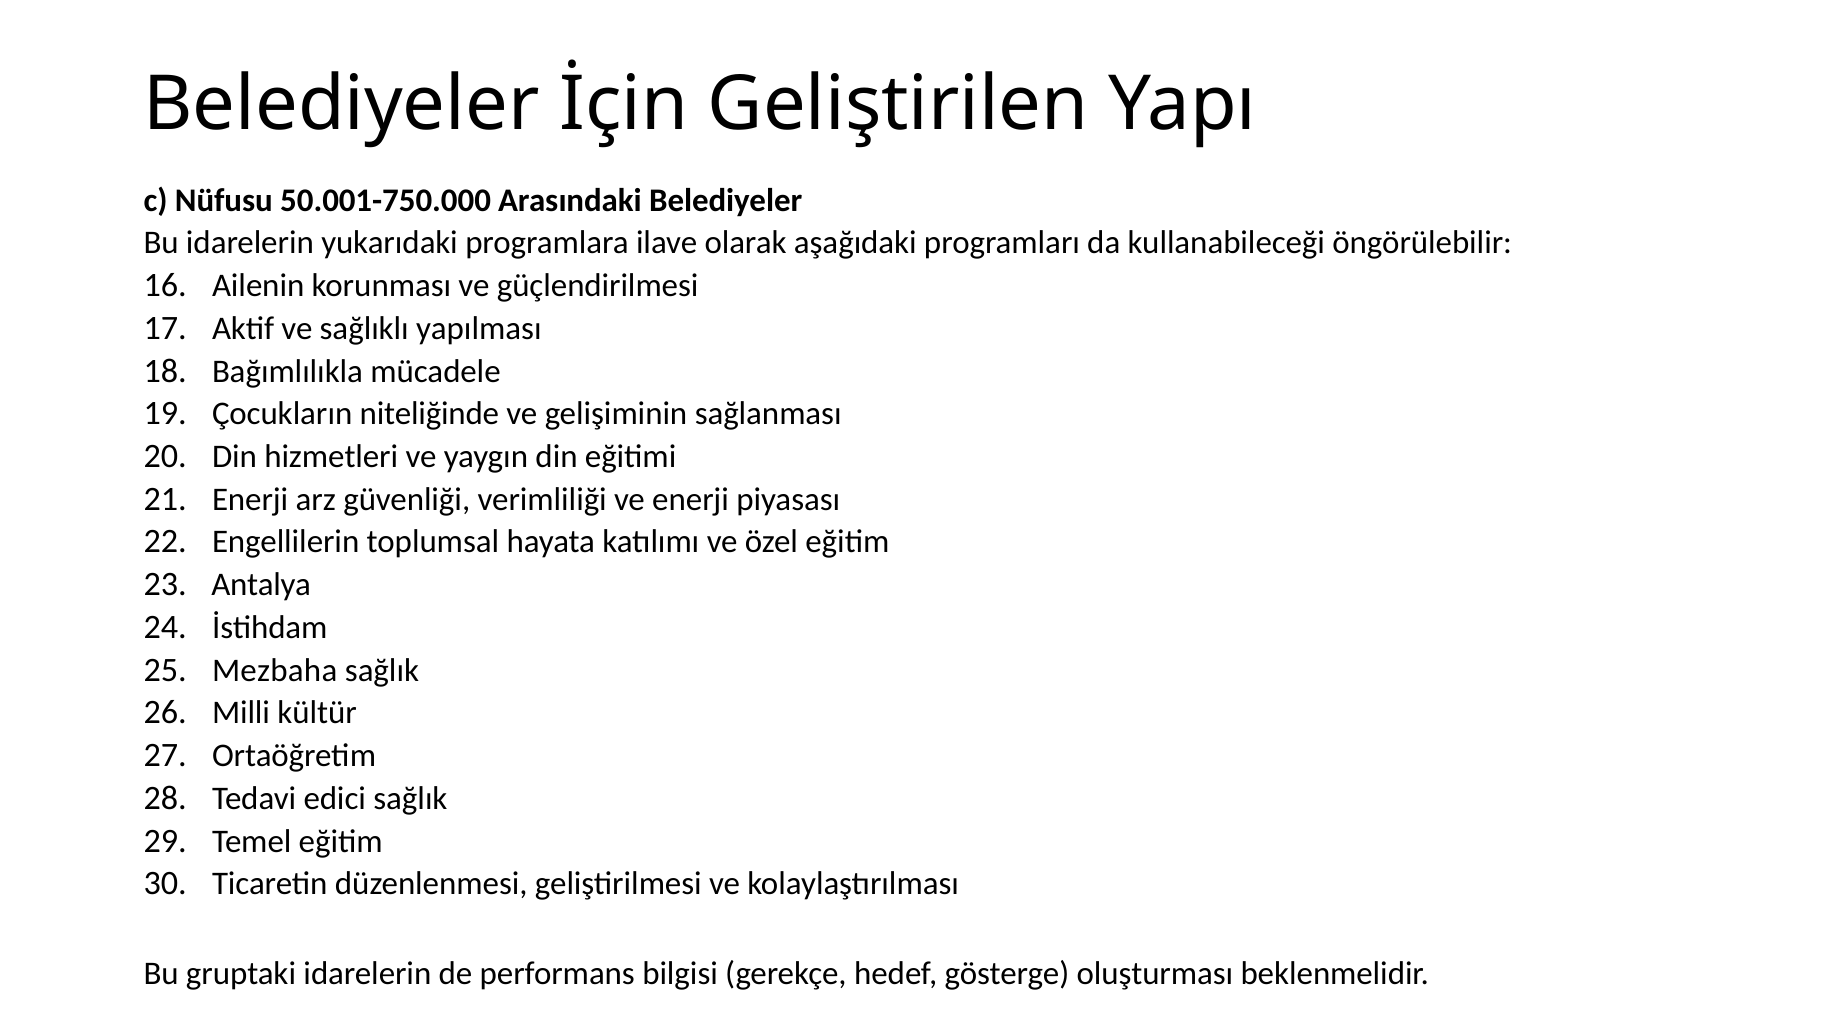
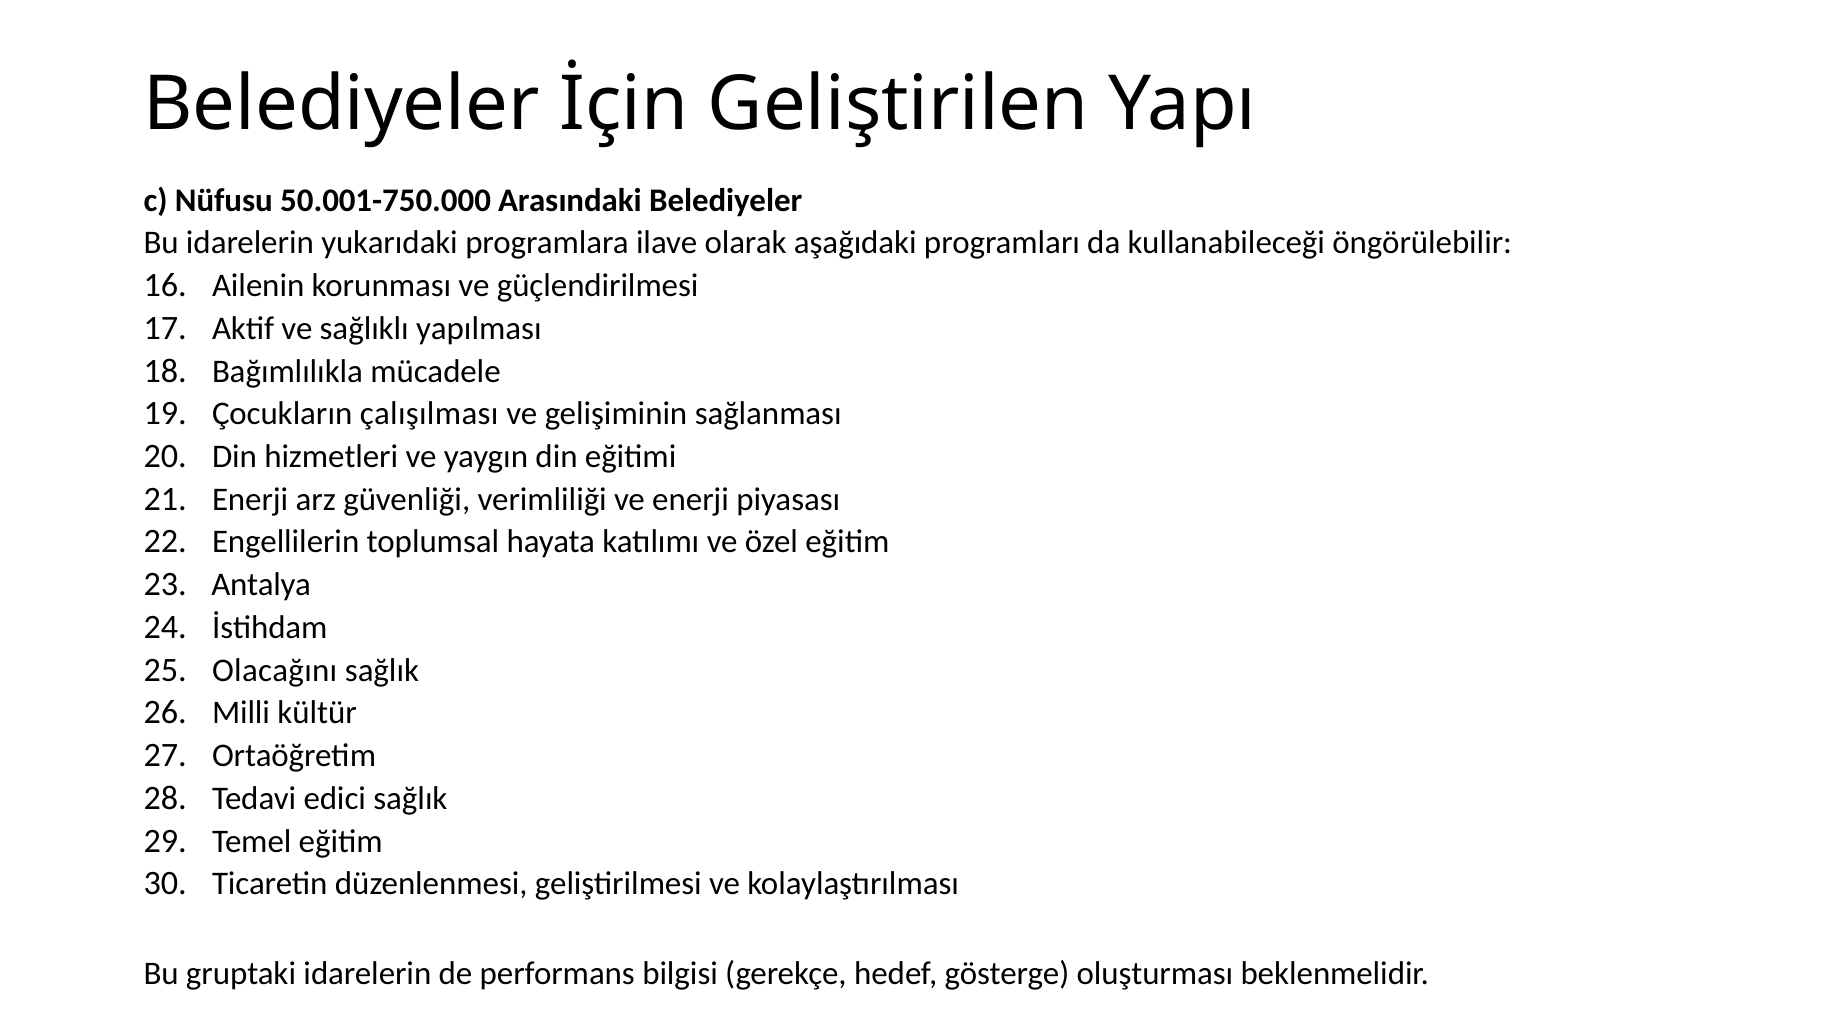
niteliğinde: niteliğinde -> çalışılması (429, 414)
Mezbaha: Mezbaha -> Olacağını (275, 670)
